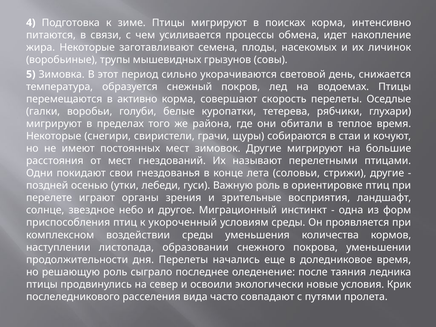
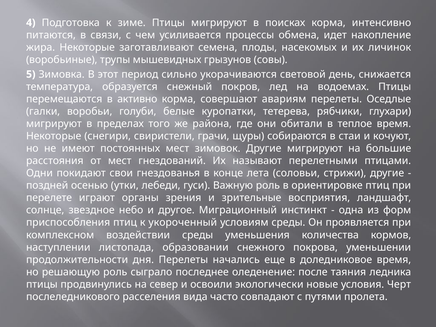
скорость: скорость -> авариям (284, 99)
Крик: Крик -> Черт (399, 284)
